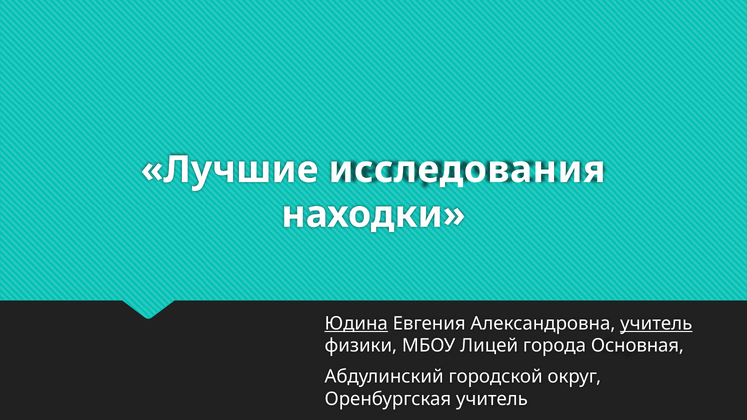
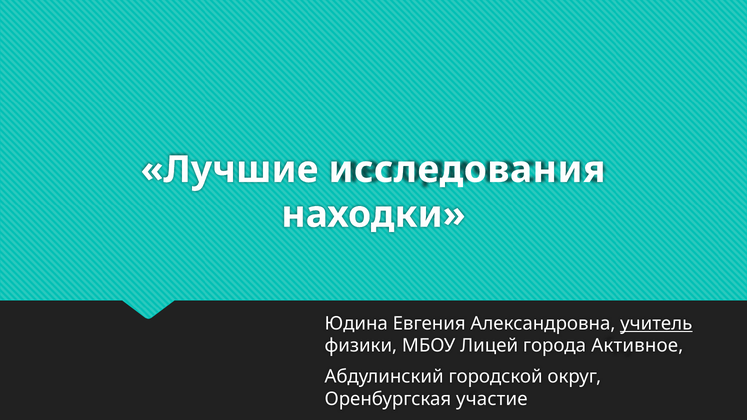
Юдина underline: present -> none (356, 324)
Основная: Основная -> Активное (637, 346)
Оренбургская учитель: учитель -> участие (492, 399)
